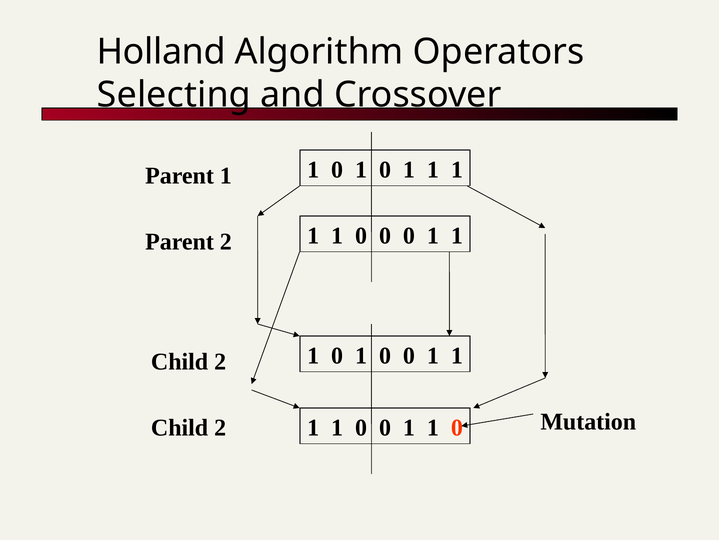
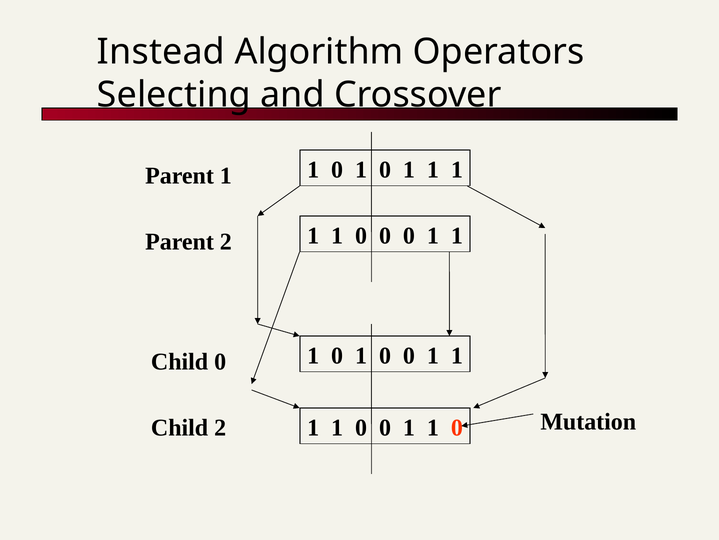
Holland: Holland -> Instead (161, 52)
2: 2 -> 0 (220, 361)
